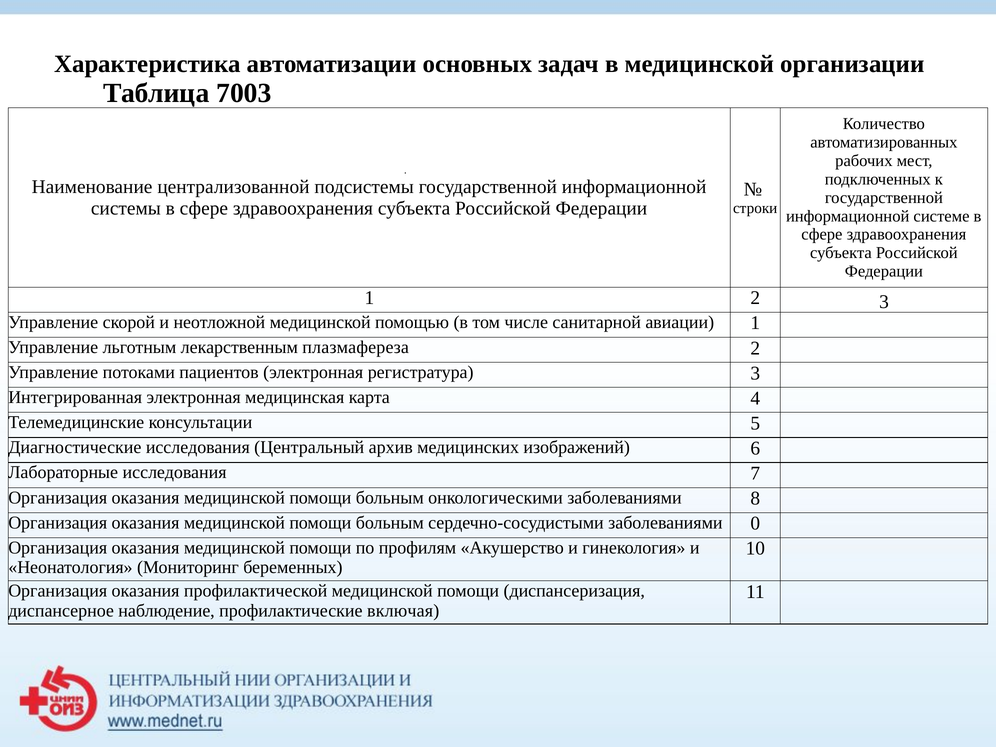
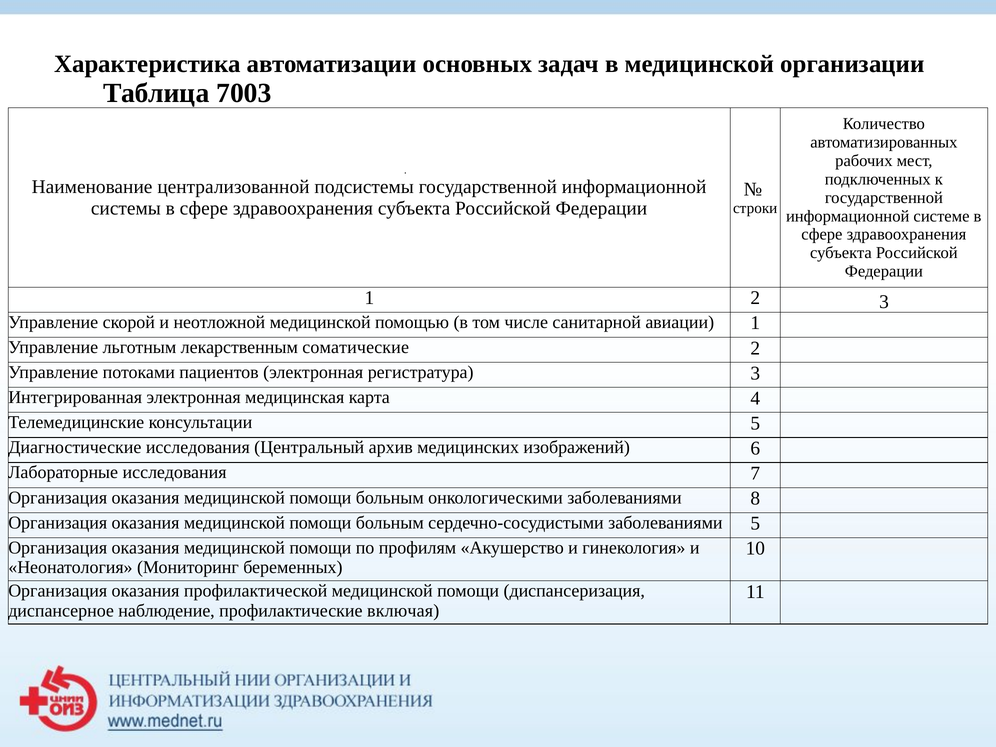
плазмафереза: плазмафереза -> соматические (356, 347)
заболеваниями 0: 0 -> 5 (755, 524)
